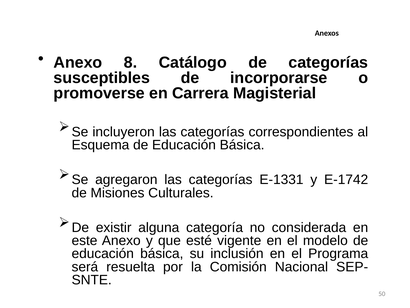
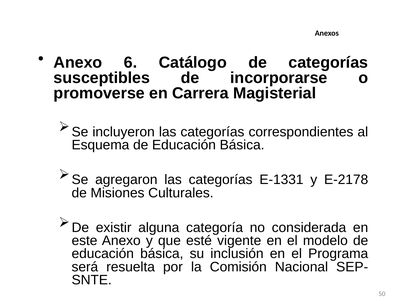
8: 8 -> 6 (130, 63)
E-1742: E-1742 -> E-2178 (346, 179)
